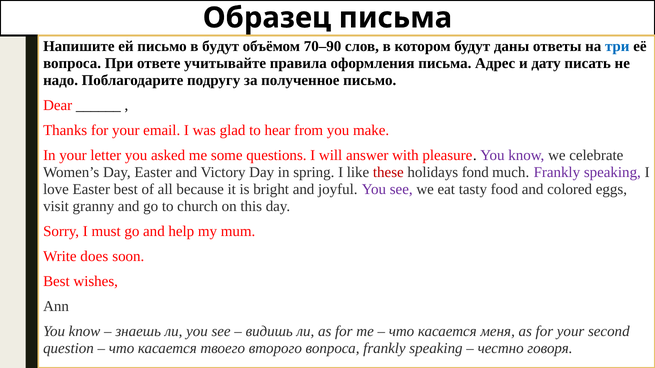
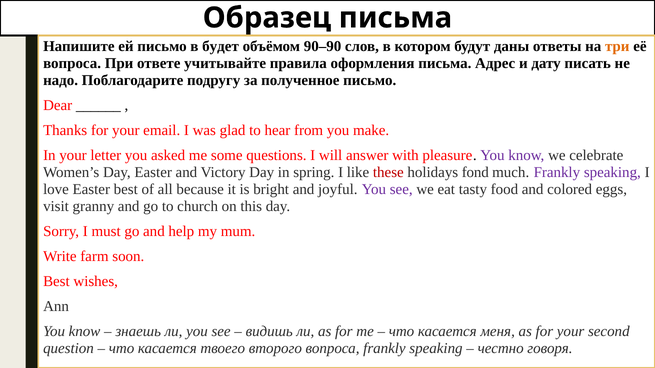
в будут: будут -> будет (221, 46)
70–90: 70–90 -> 90–90 (323, 46)
три colour: blue -> orange (617, 46)
does: does -> farm (94, 257)
